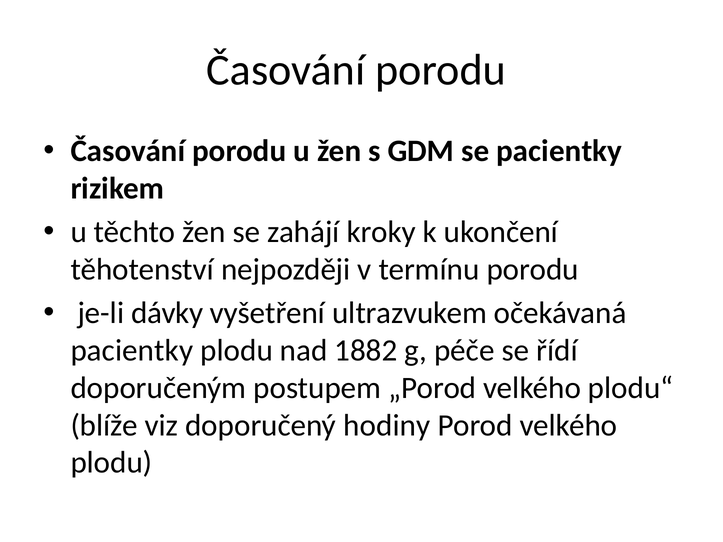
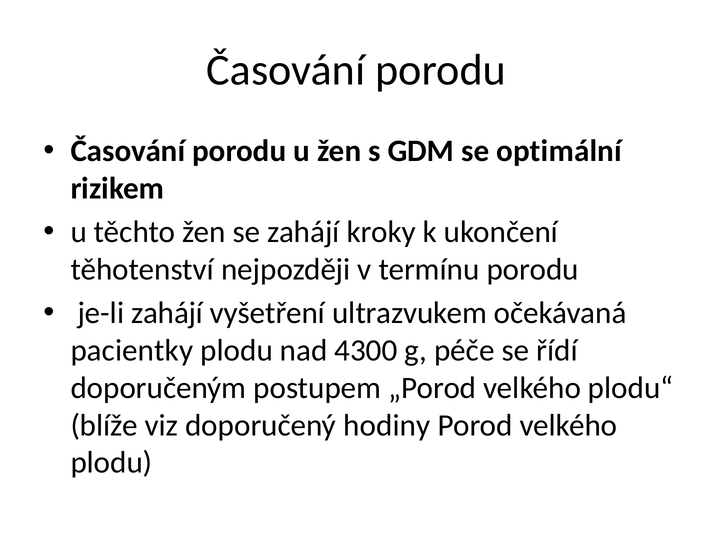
se pacientky: pacientky -> optimální (559, 151)
je-li dávky: dávky -> zahájí (167, 313)
1882: 1882 -> 4300 (366, 351)
